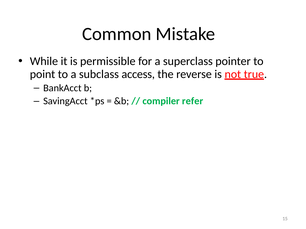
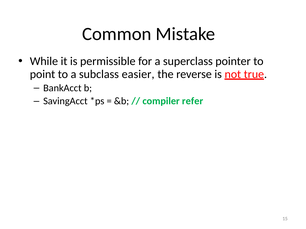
access: access -> easier (138, 74)
